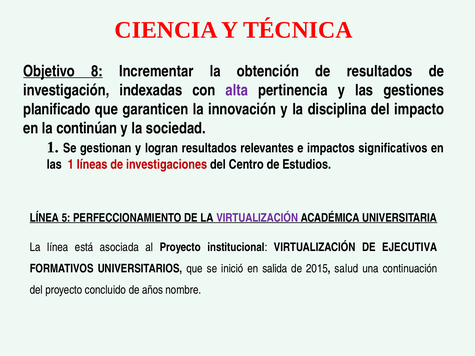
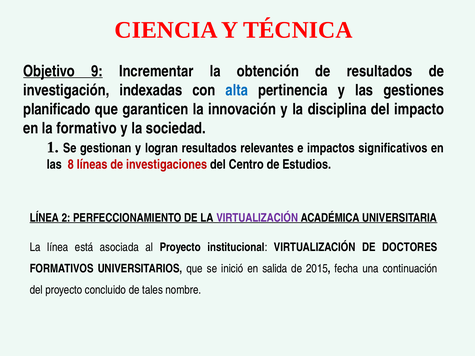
8: 8 -> 9 (97, 71)
alta colour: purple -> blue (237, 90)
continúan: continúan -> formativo (87, 128)
las 1: 1 -> 8 (71, 165)
5: 5 -> 2 (66, 218)
EJECUTIVA: EJECUTIVA -> DOCTORES (410, 247)
salud: salud -> fecha (347, 269)
años: años -> tales (153, 290)
